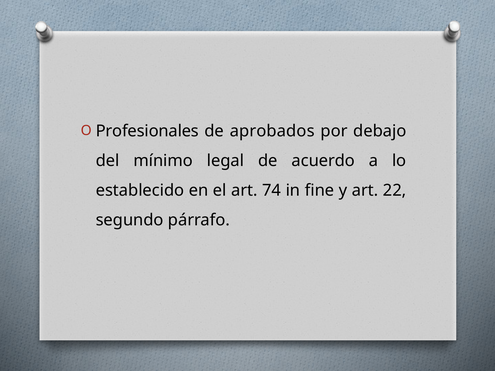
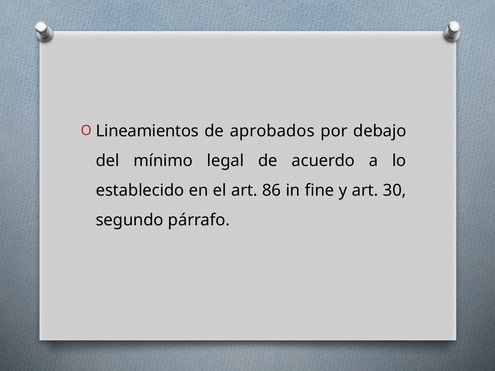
Profesionales: Profesionales -> Lineamientos (147, 131)
74: 74 -> 86 (272, 191)
22: 22 -> 30 (395, 191)
